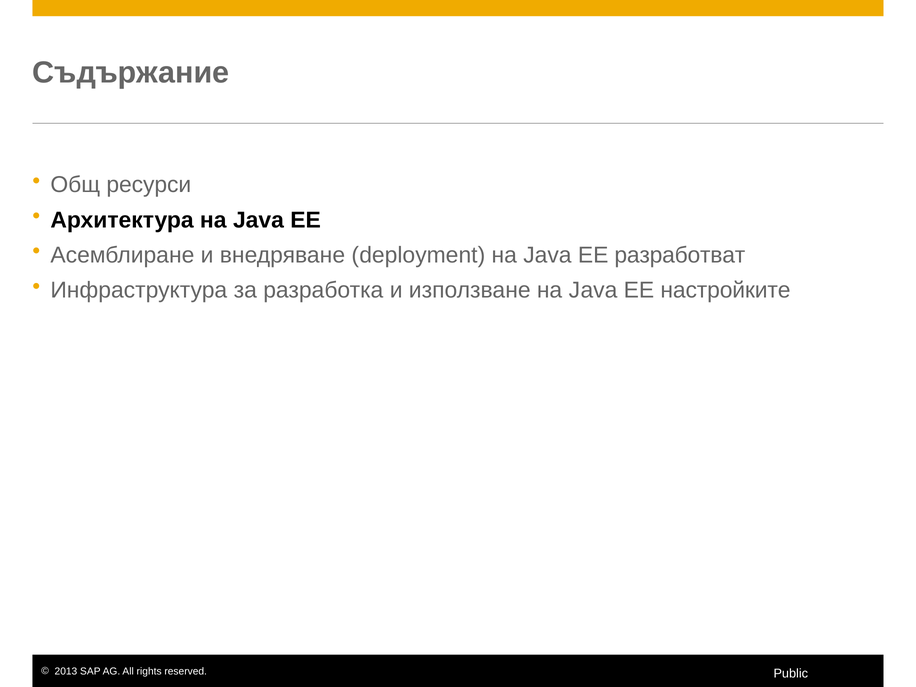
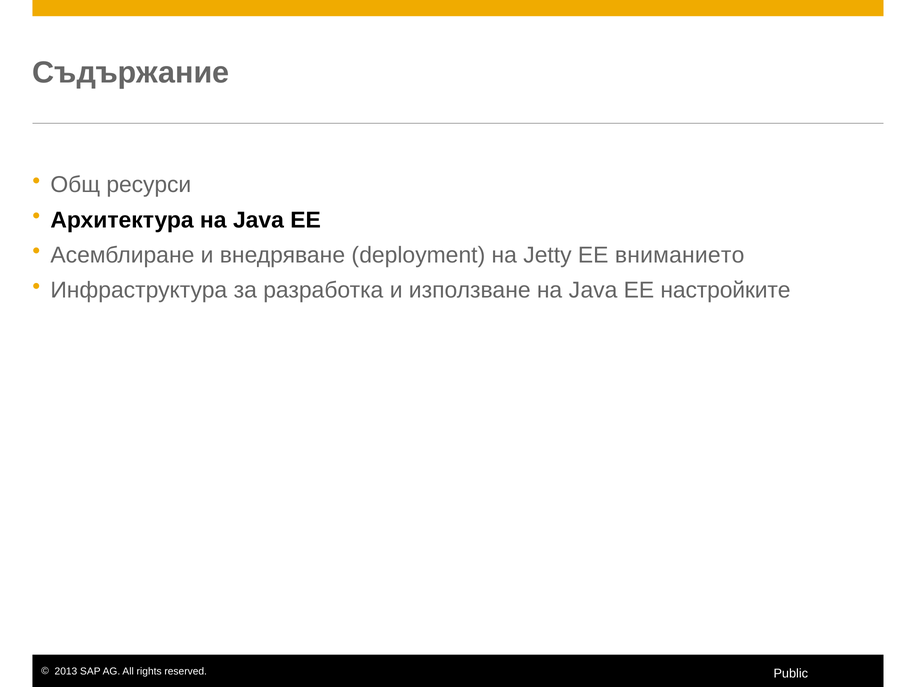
Jаva: Jаva -> Jetty (547, 255)
разработват: разработват -> вниманието (680, 255)
